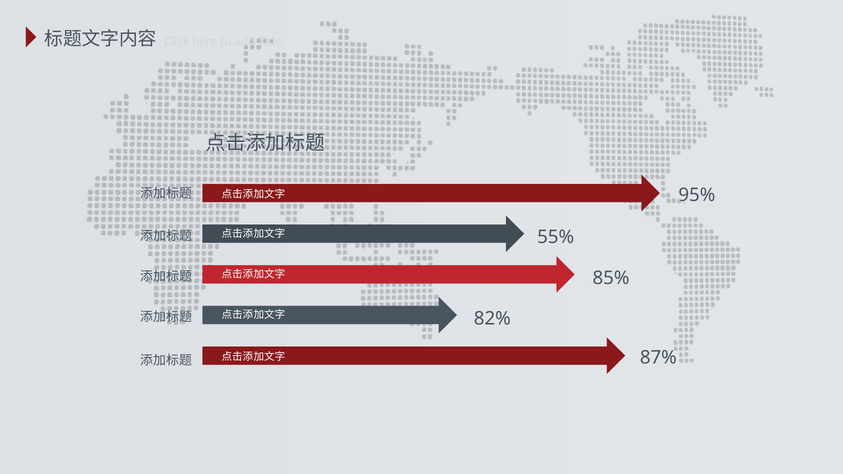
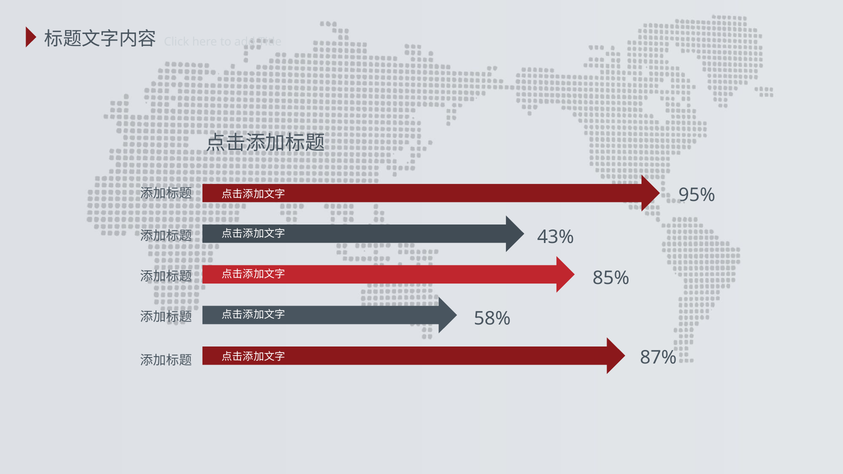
55%: 55% -> 43% (556, 237)
82%: 82% -> 58% (492, 319)
